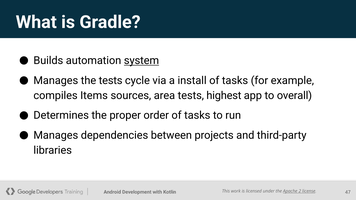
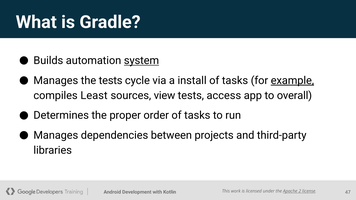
example underline: none -> present (292, 81)
Items: Items -> Least (94, 96)
area: area -> view (165, 96)
highest: highest -> access (224, 96)
